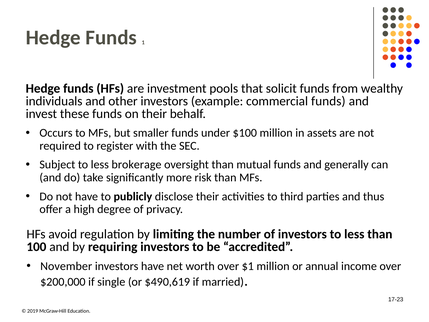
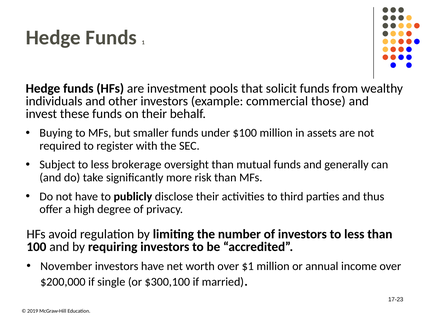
commercial funds: funds -> those (328, 101)
Occurs: Occurs -> Buying (56, 133)
$490,619: $490,619 -> $300,100 (167, 282)
